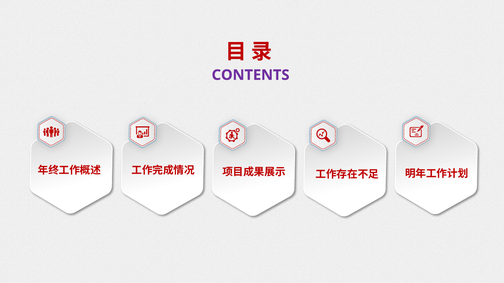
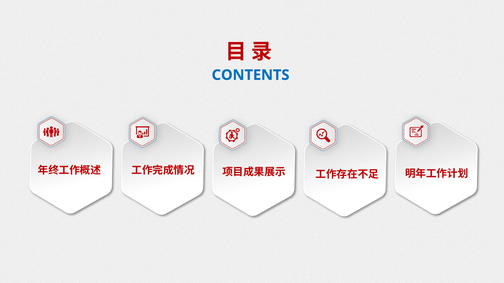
CONTENTS colour: purple -> blue (251, 75)
